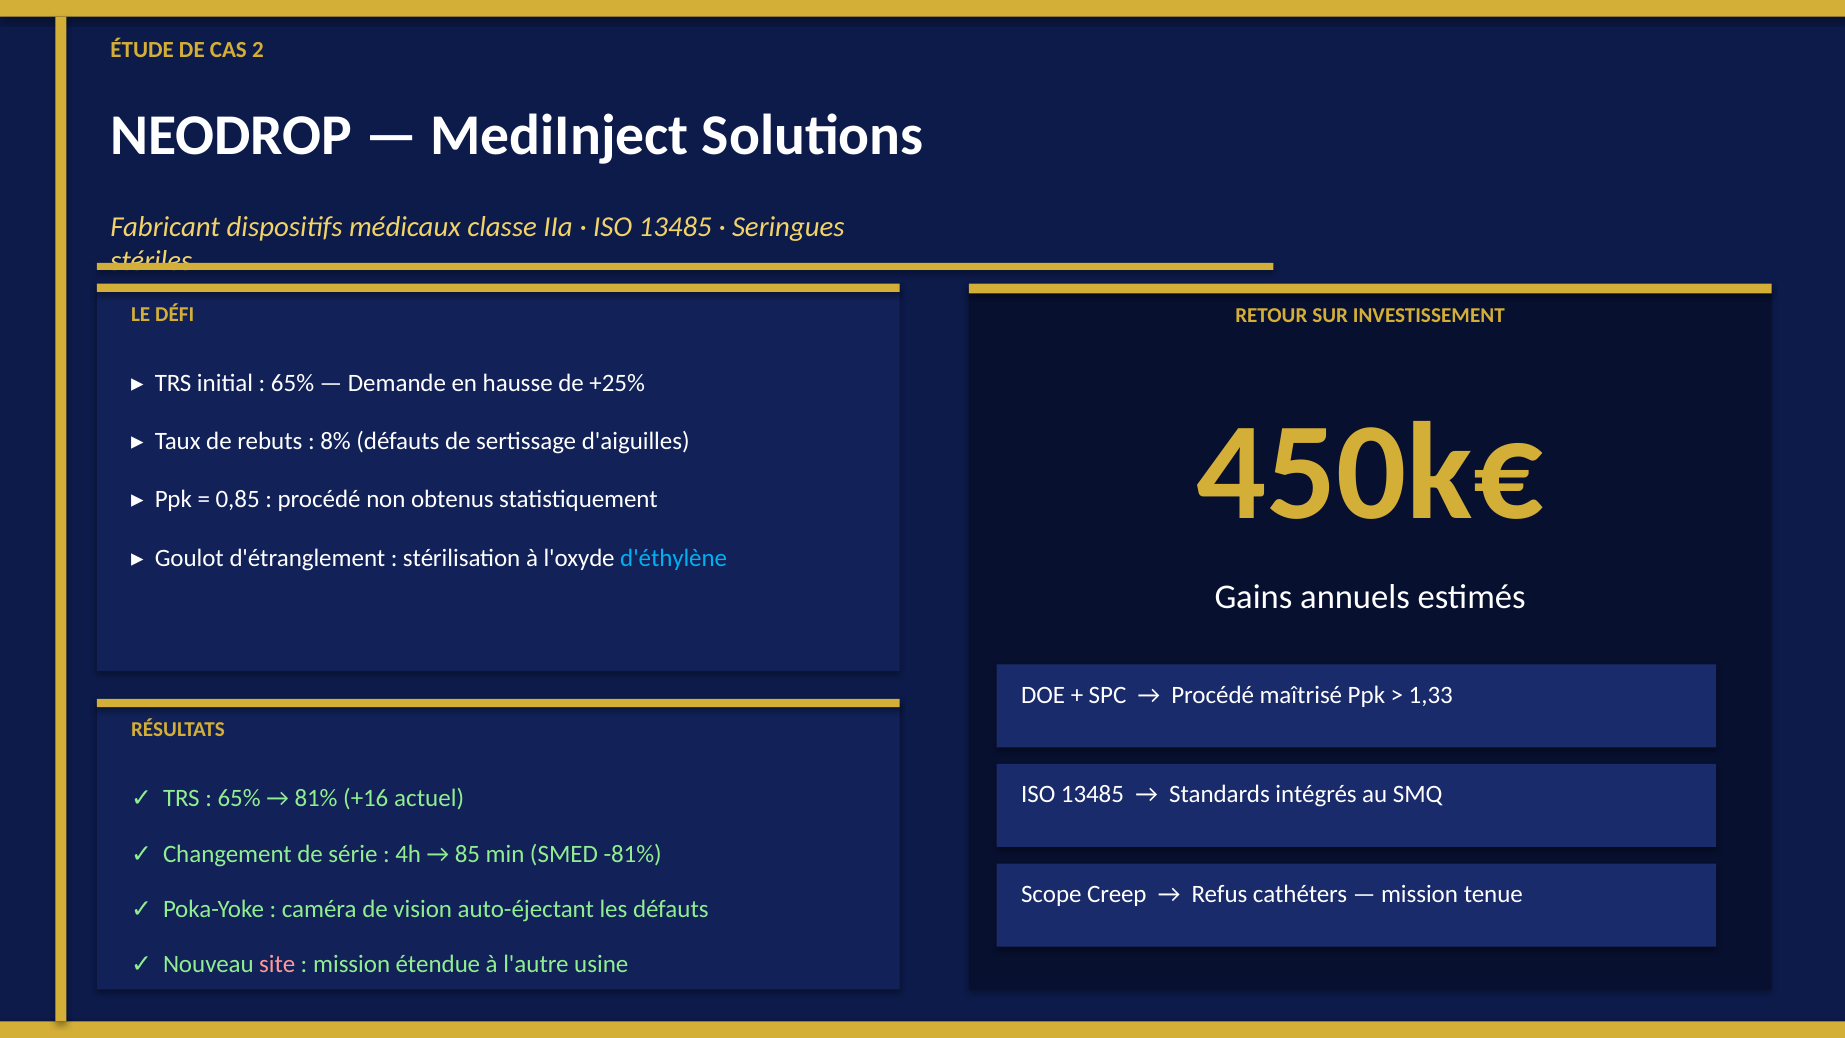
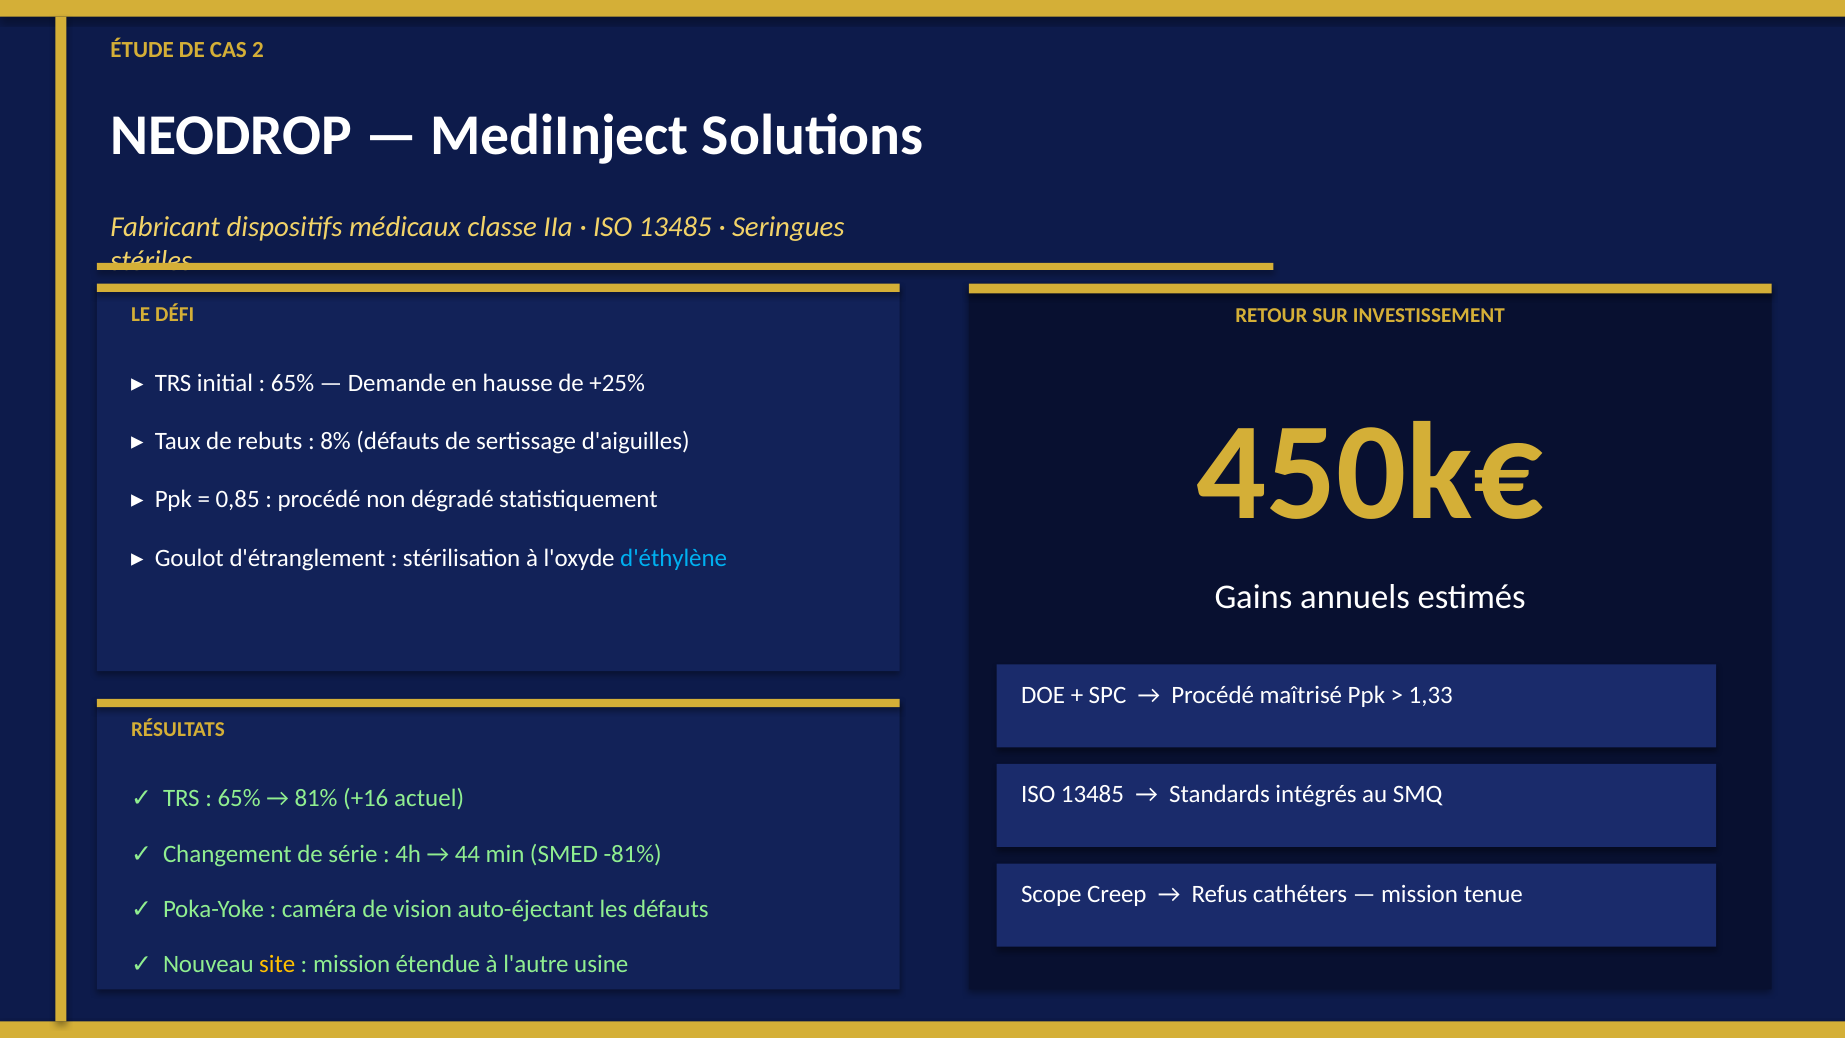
obtenus: obtenus -> dégradé (452, 500)
85: 85 -> 44 (467, 854)
site colour: pink -> yellow (277, 965)
